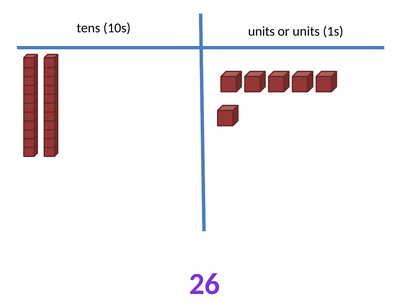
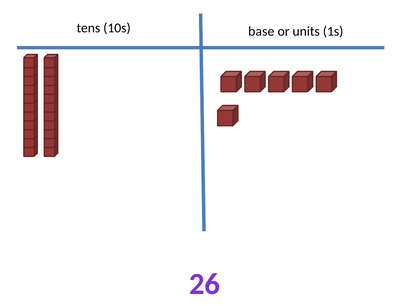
10s units: units -> base (261, 32)
